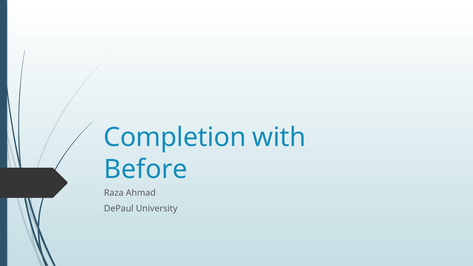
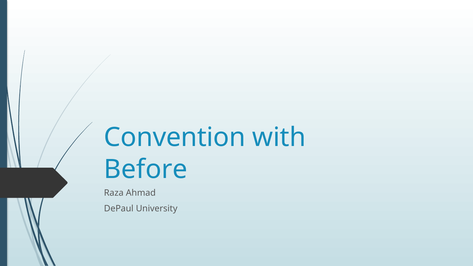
Completion: Completion -> Convention (175, 138)
